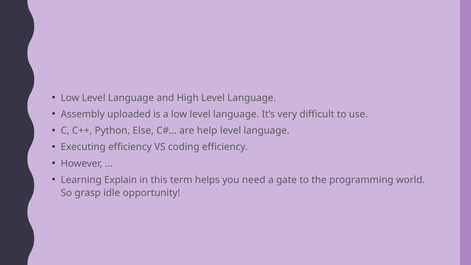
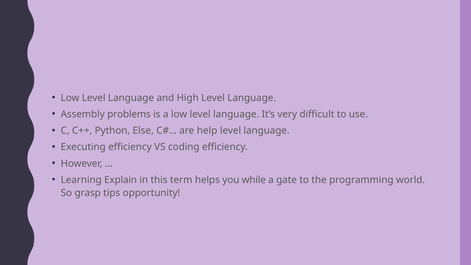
uploaded: uploaded -> problems (129, 114)
need: need -> while (254, 180)
idle: idle -> tips (112, 193)
